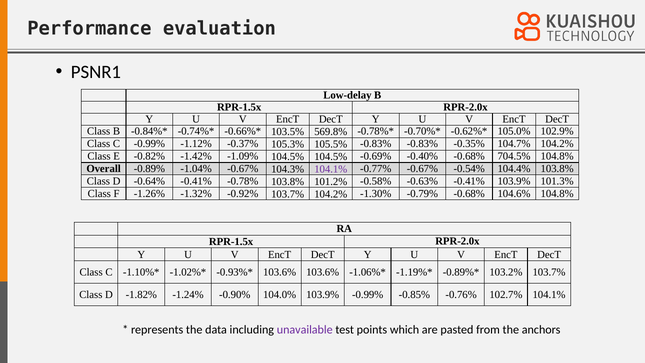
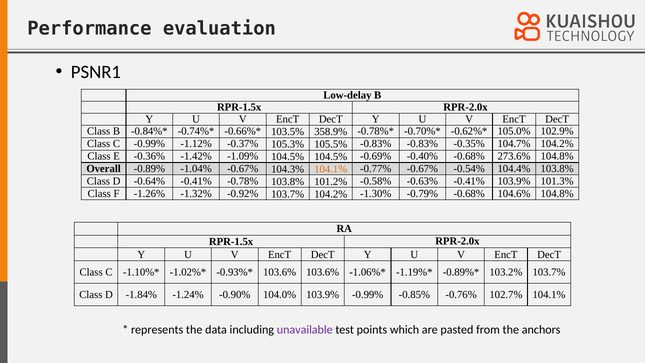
569.8%: 569.8% -> 358.9% (331, 132)
-0.82%: -0.82% -> -0.36% (149, 156)
704.5%: 704.5% -> 273.6% (514, 156)
104.1% colour: purple -> orange (331, 169)
-1.82%: -1.82% -> -1.84% (141, 295)
